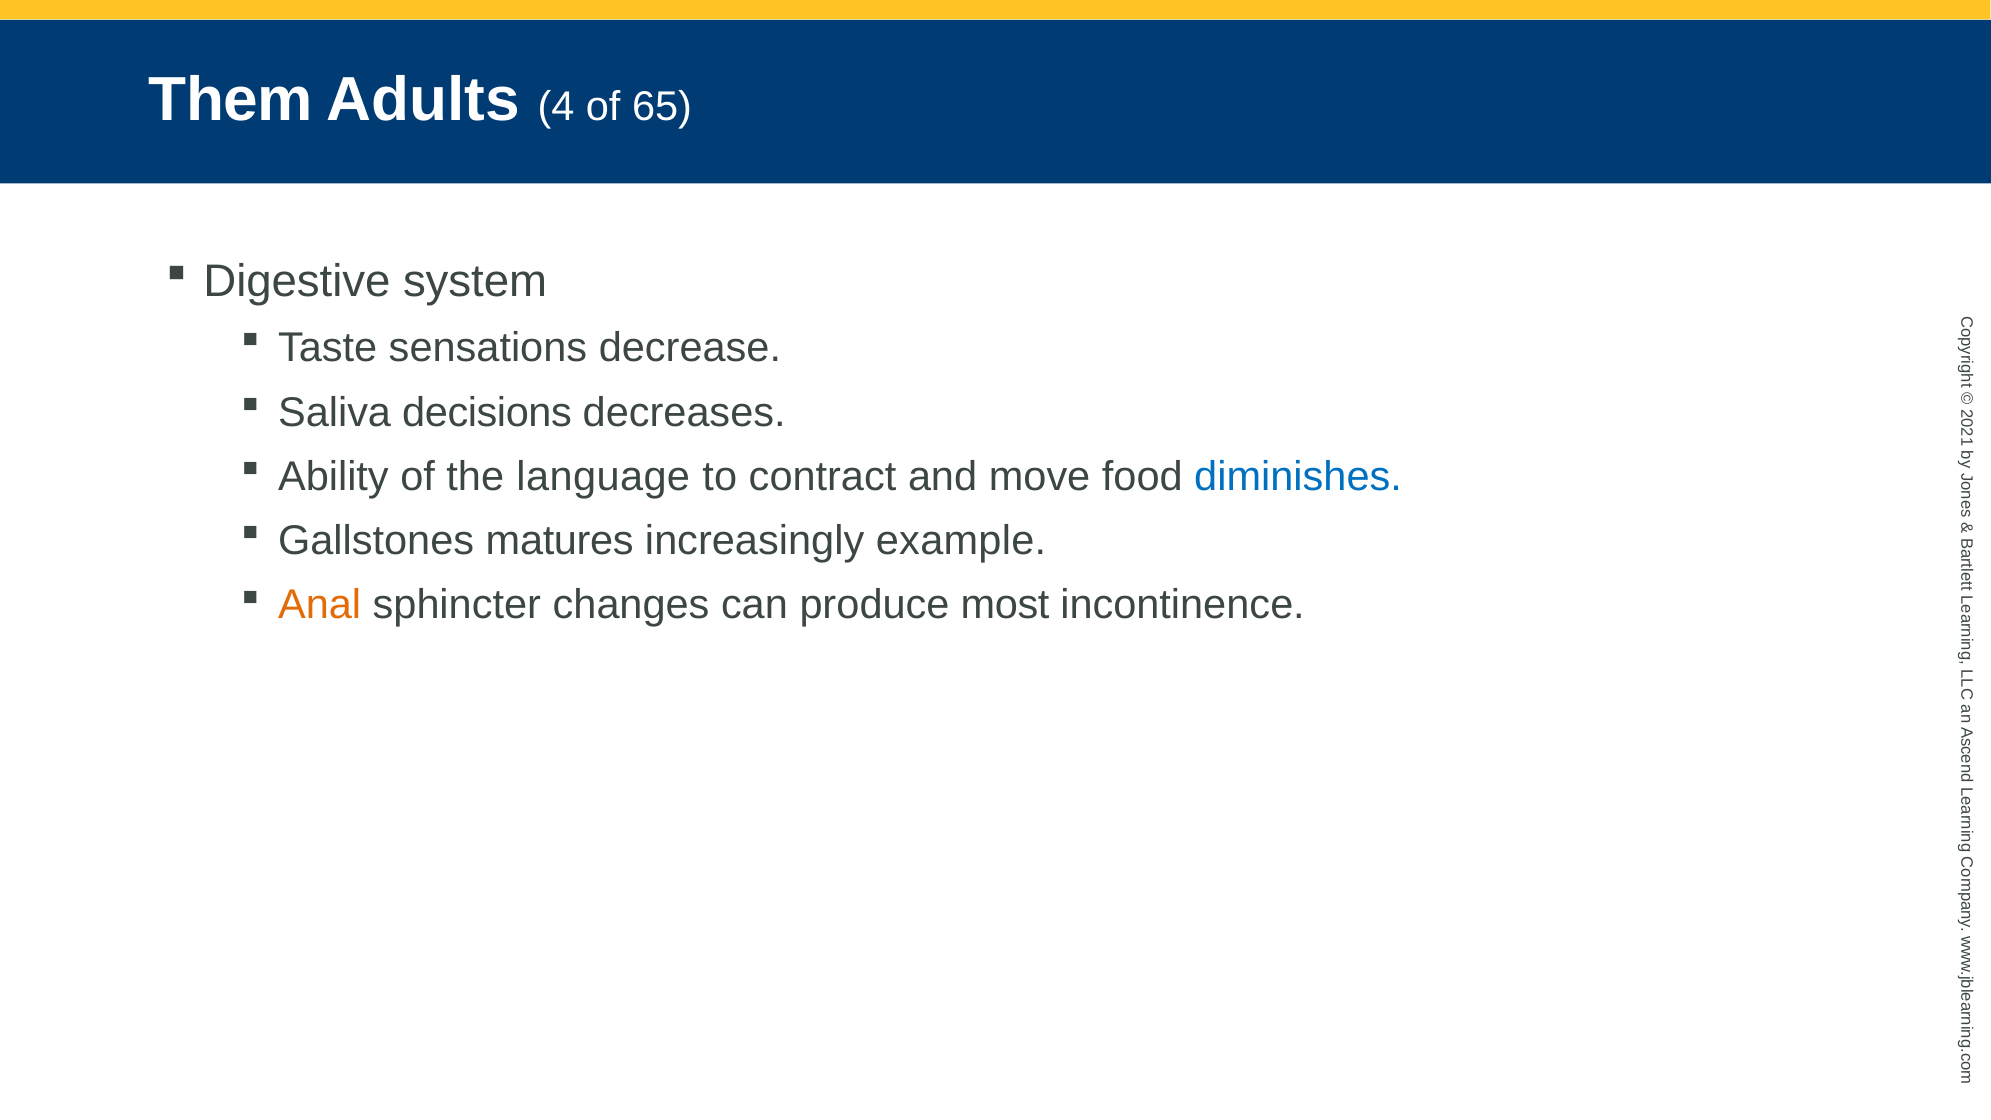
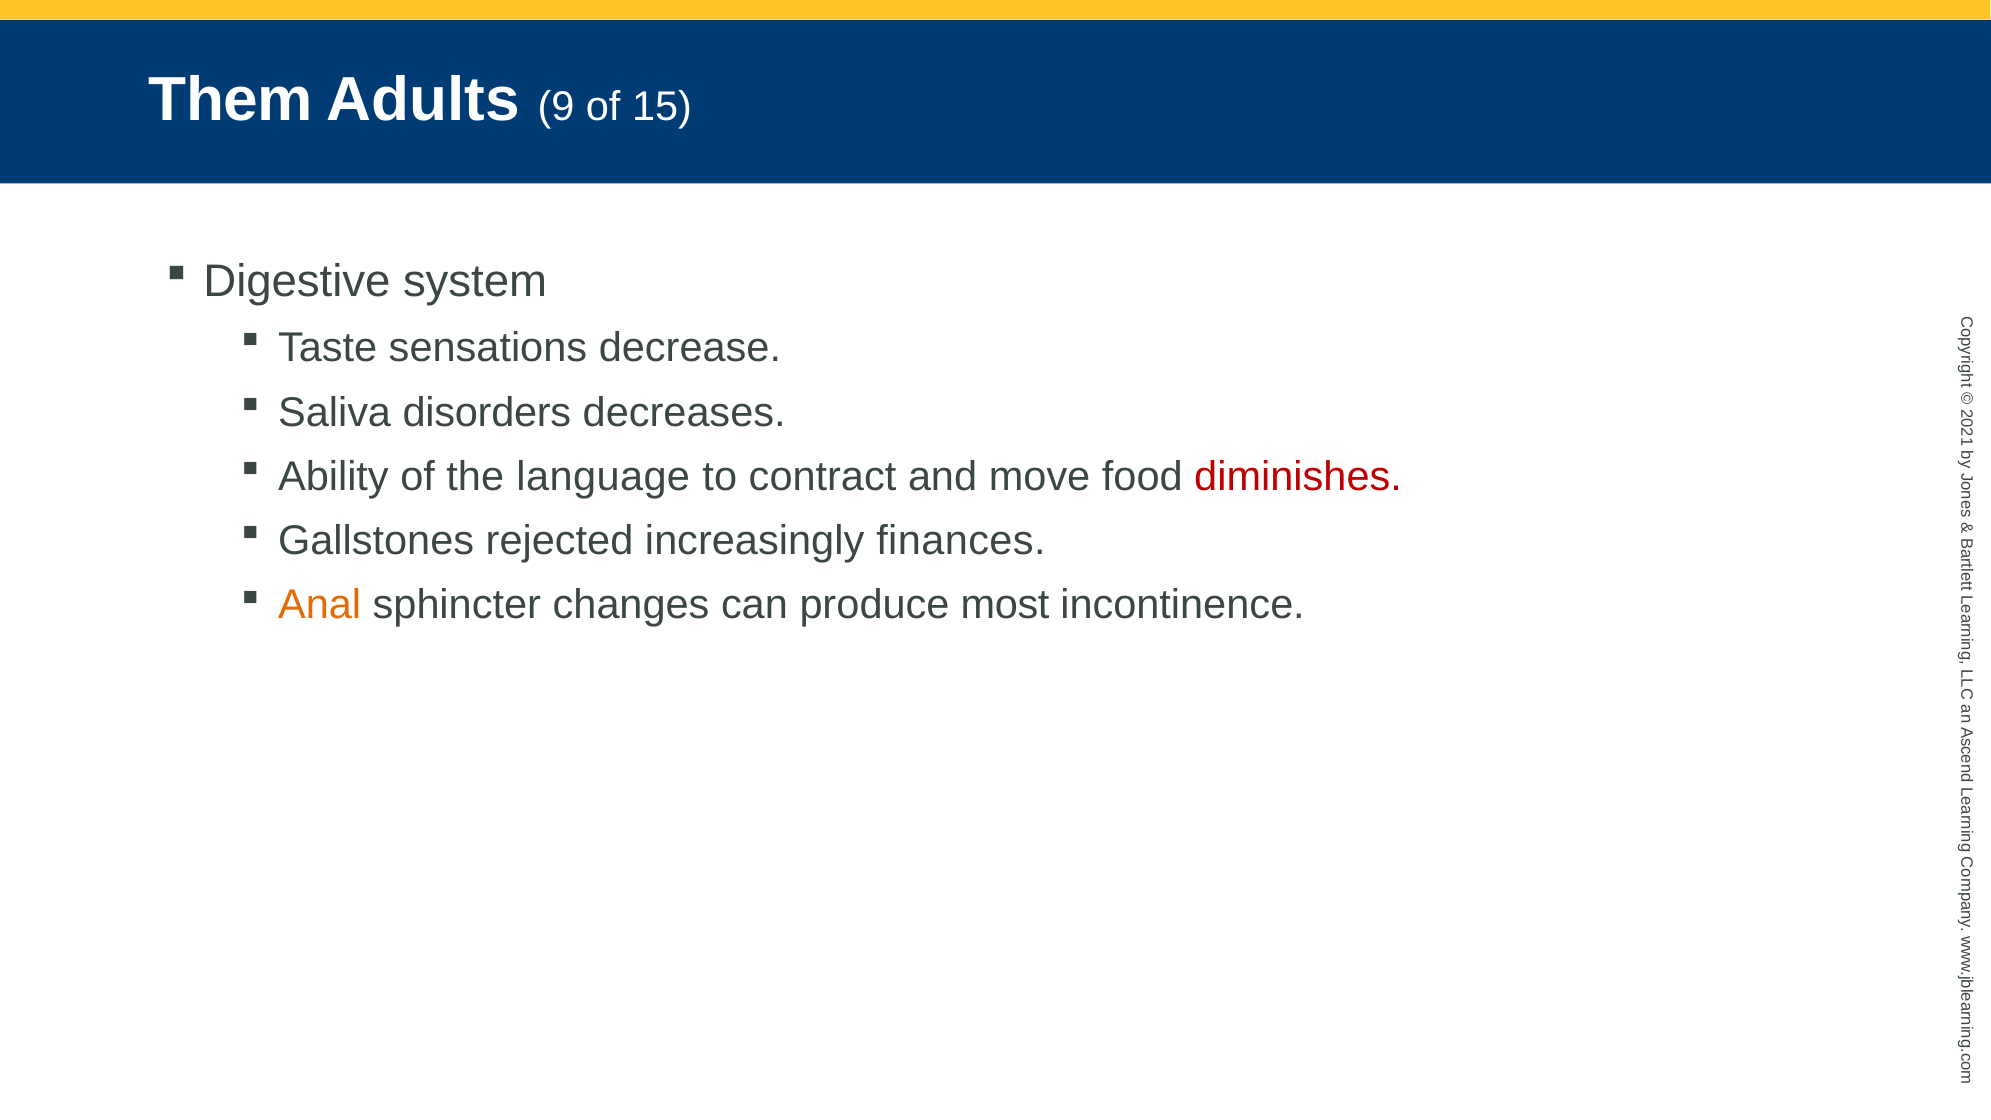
4: 4 -> 9 (556, 107)
65: 65 -> 15 (662, 107)
decisions: decisions -> disorders (487, 412)
diminishes colour: blue -> red (1298, 477)
matures: matures -> rejected (560, 541)
example: example -> finances (961, 541)
